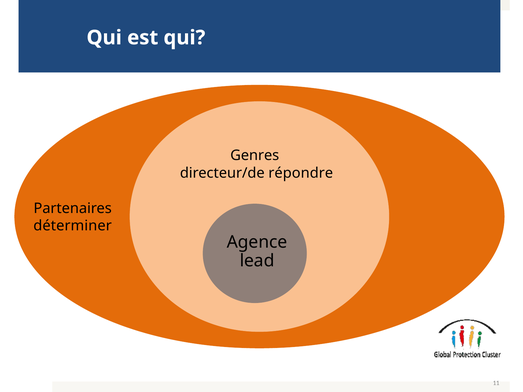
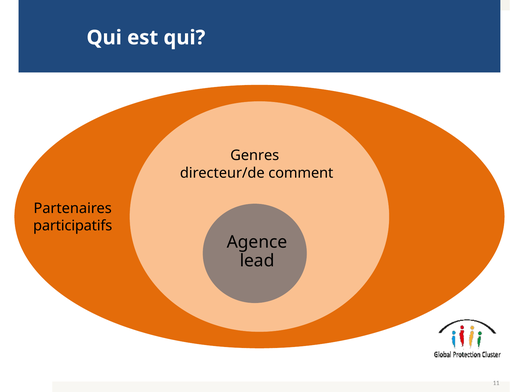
répondre: répondre -> comment (301, 173)
déterminer: déterminer -> participatifs (73, 226)
